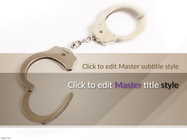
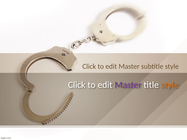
style colour: black -> orange (170, 85)
